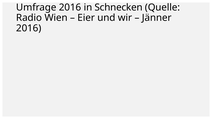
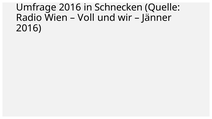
Eier: Eier -> Voll (86, 18)
